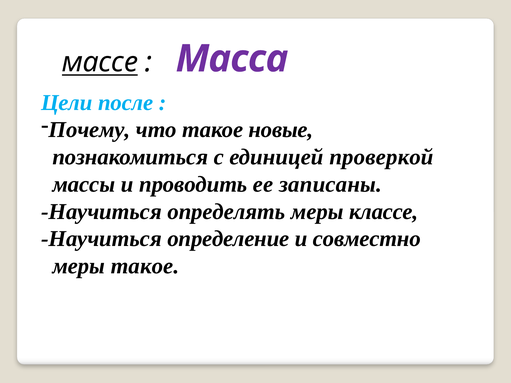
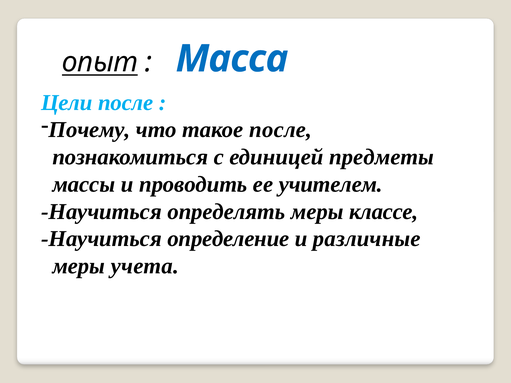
массе: массе -> опыт (100, 62)
Масса colour: purple -> blue (232, 59)
такое новые: новые -> после (281, 130)
проверкой: проверкой -> предметы (382, 157)
записаны: записаны -> учителем (331, 184)
совместно: совместно -> различные (367, 239)
меры такое: такое -> учета (145, 266)
